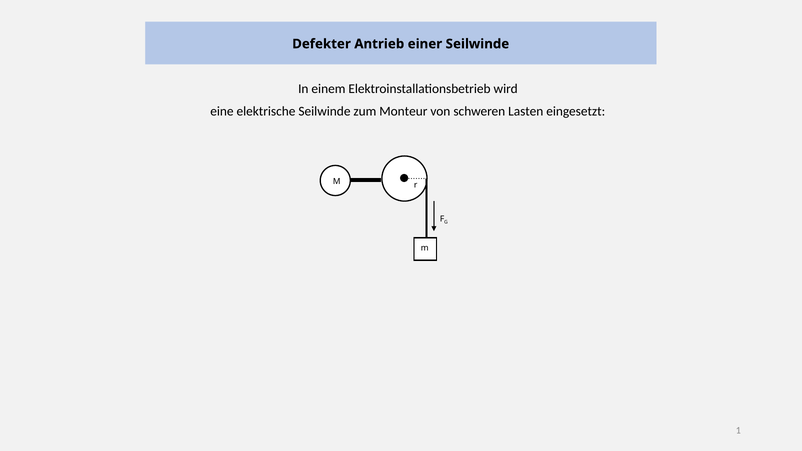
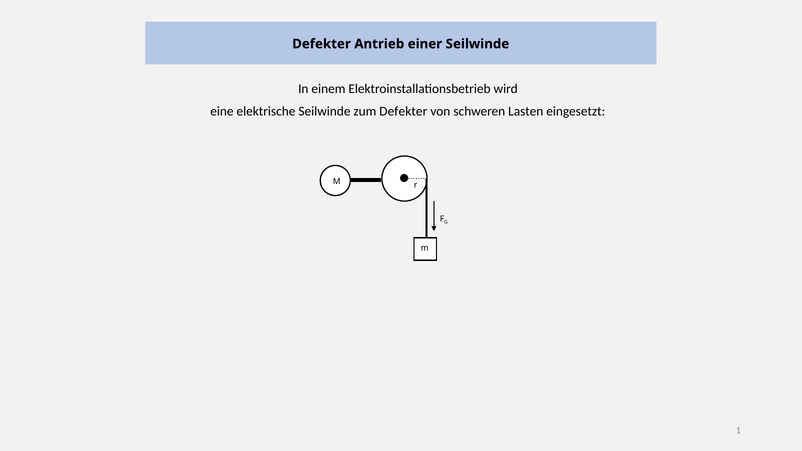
zum Monteur: Monteur -> Defekter (403, 112)
